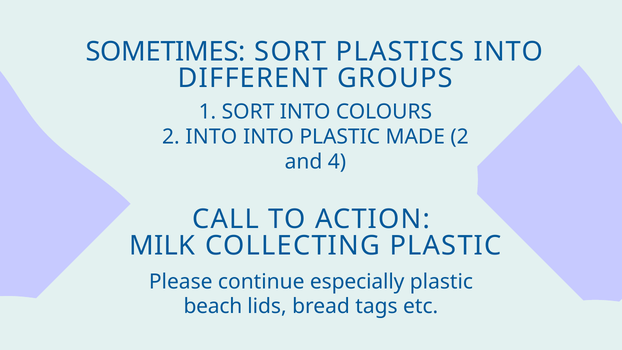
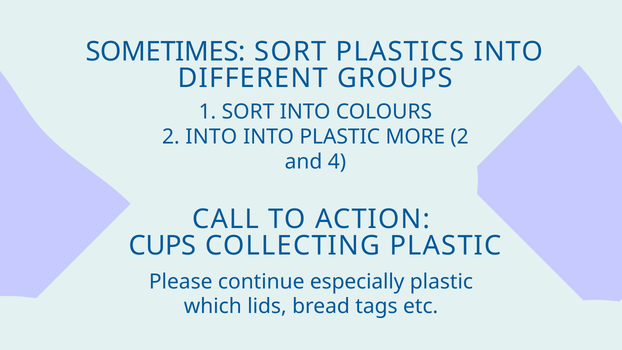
MADE: MADE -> MORE (415, 137)
MILK: MILK -> CUPS (162, 246)
beach: beach -> which (213, 306)
